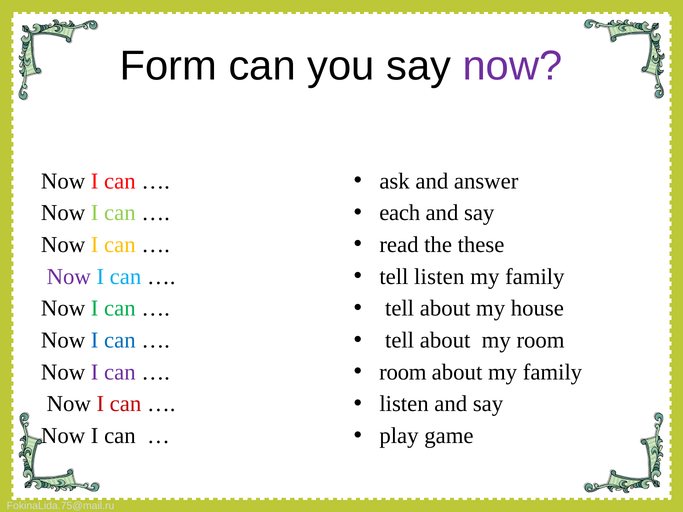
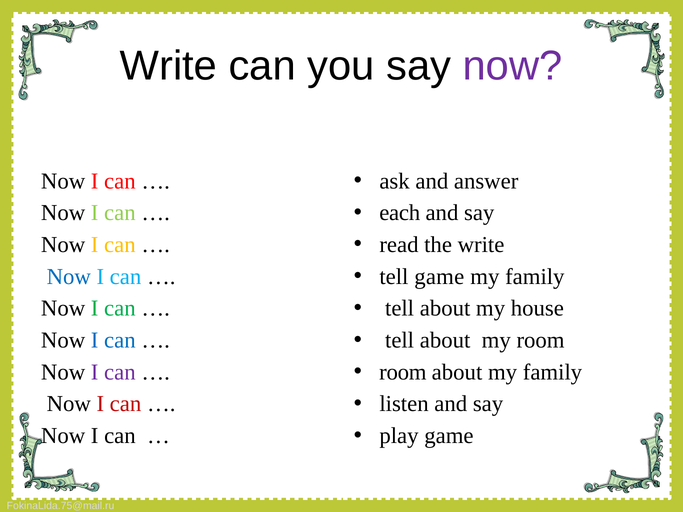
Form: Form -> Write (168, 66)
the these: these -> write (481, 245)
tell listen: listen -> game (439, 277)
Now colour: purple -> blue (69, 277)
